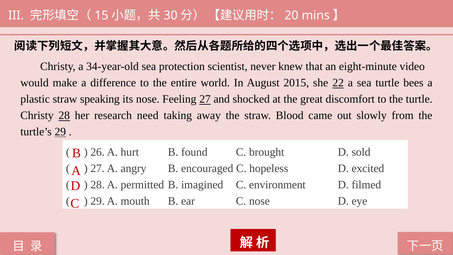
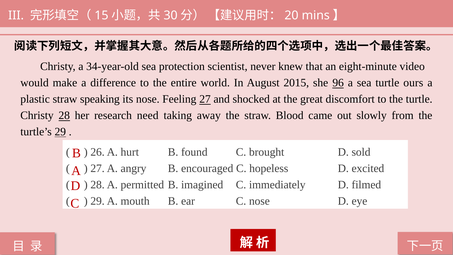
22: 22 -> 96 (338, 83)
bees: bees -> ours (413, 83)
environment: environment -> immediately (277, 185)
